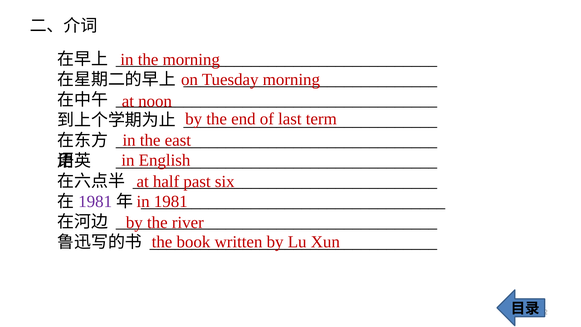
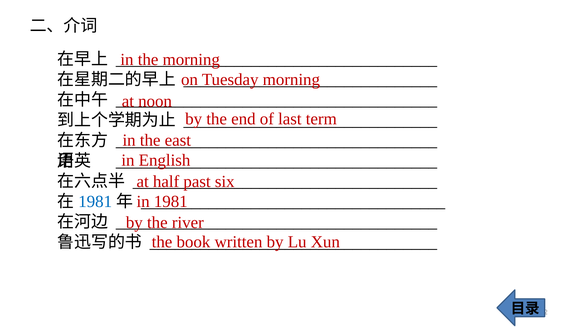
1981 colour: purple -> blue (95, 202)
